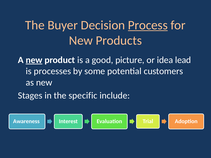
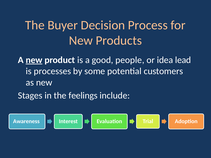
Process underline: present -> none (148, 25)
picture: picture -> people (130, 60)
specific: specific -> feelings (83, 96)
